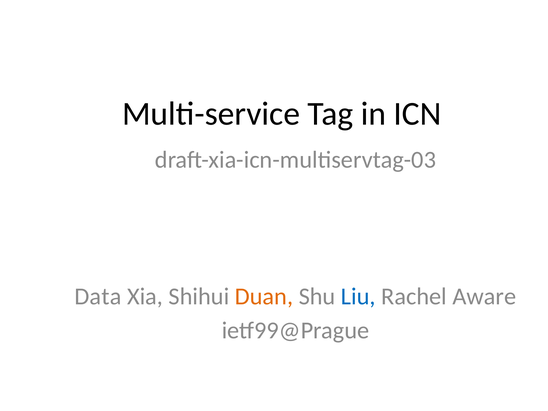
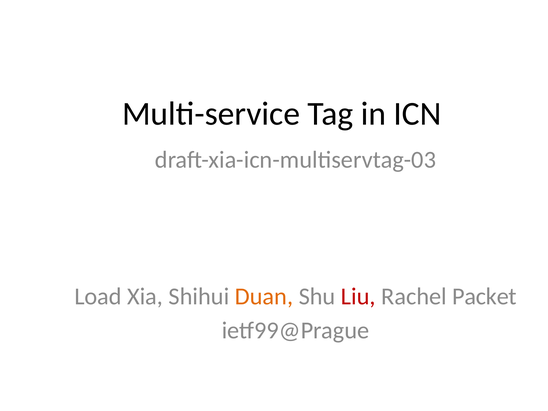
Data: Data -> Load (98, 296)
Liu colour: blue -> red (358, 296)
Aware: Aware -> Packet (484, 296)
